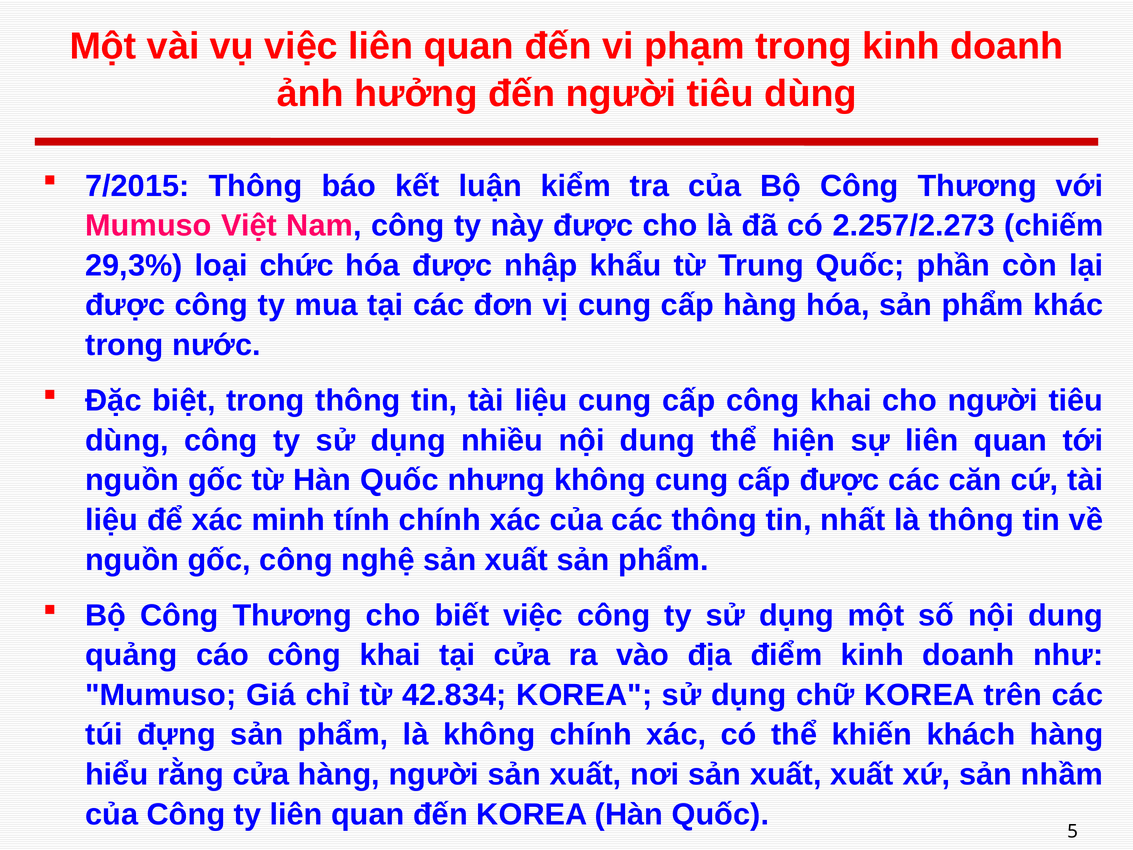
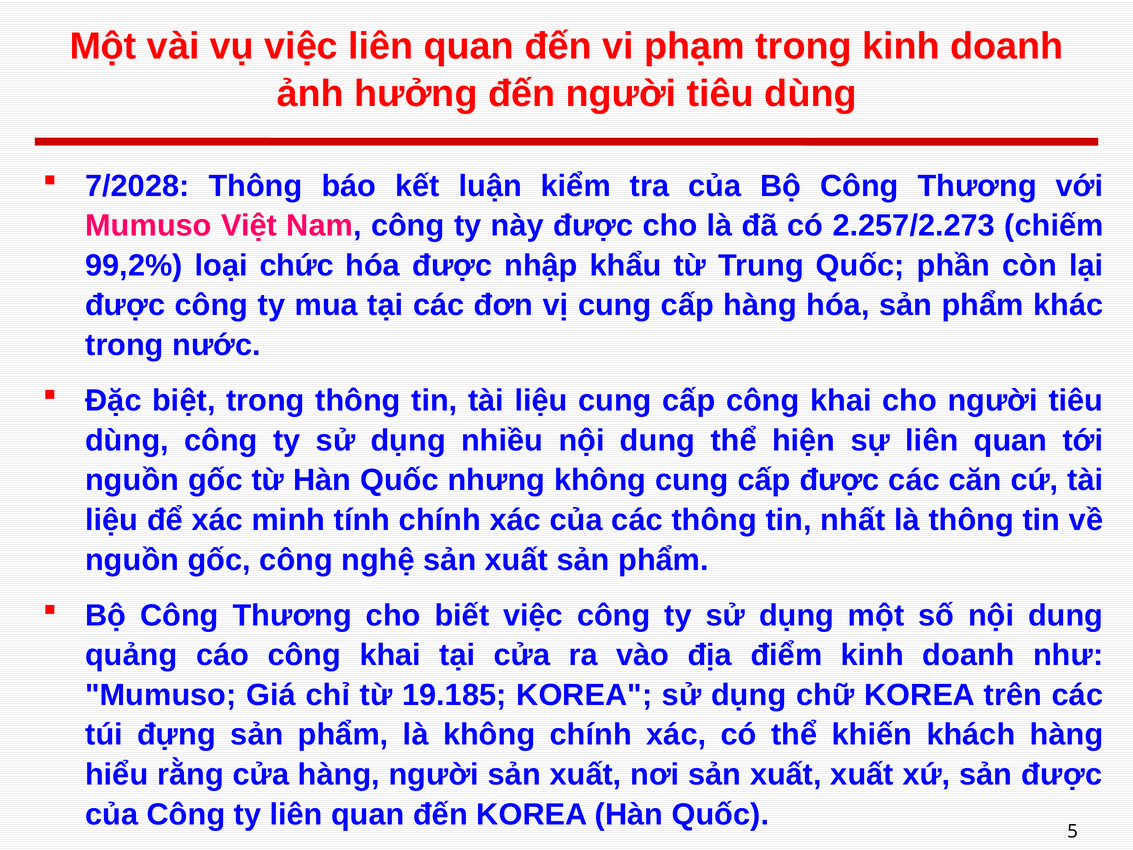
7/2015: 7/2015 -> 7/2028 (137, 186)
29,3%: 29,3% -> 99,2% (134, 265)
42.834: 42.834 -> 19.185 (454, 695)
sản nhầm: nhầm -> được (1062, 774)
